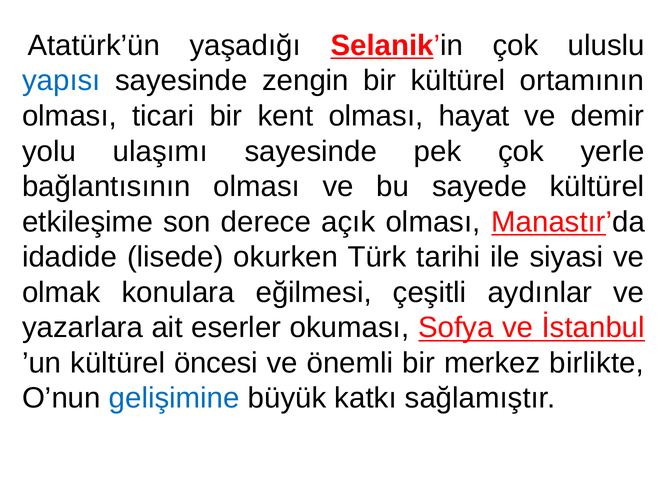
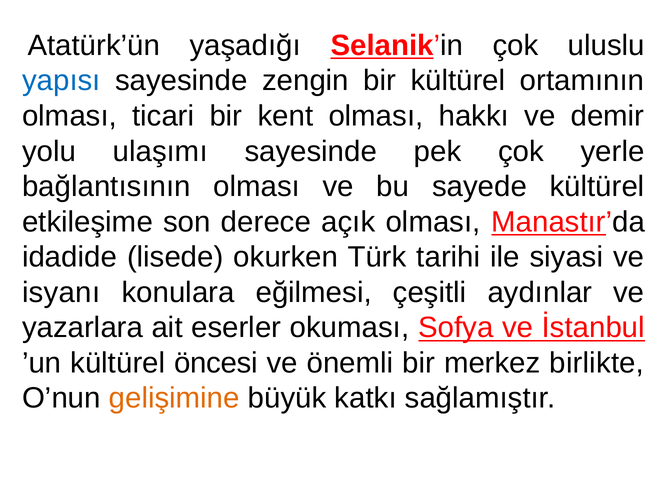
hayat: hayat -> hakkı (474, 116)
olmak: olmak -> isyanı (61, 293)
gelişimine colour: blue -> orange (174, 399)
